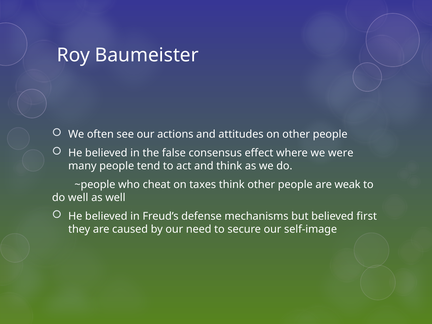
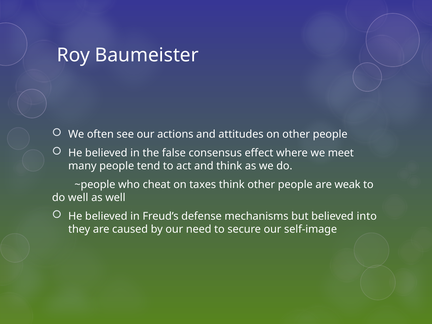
were: were -> meet (341, 153)
first: first -> into (367, 216)
